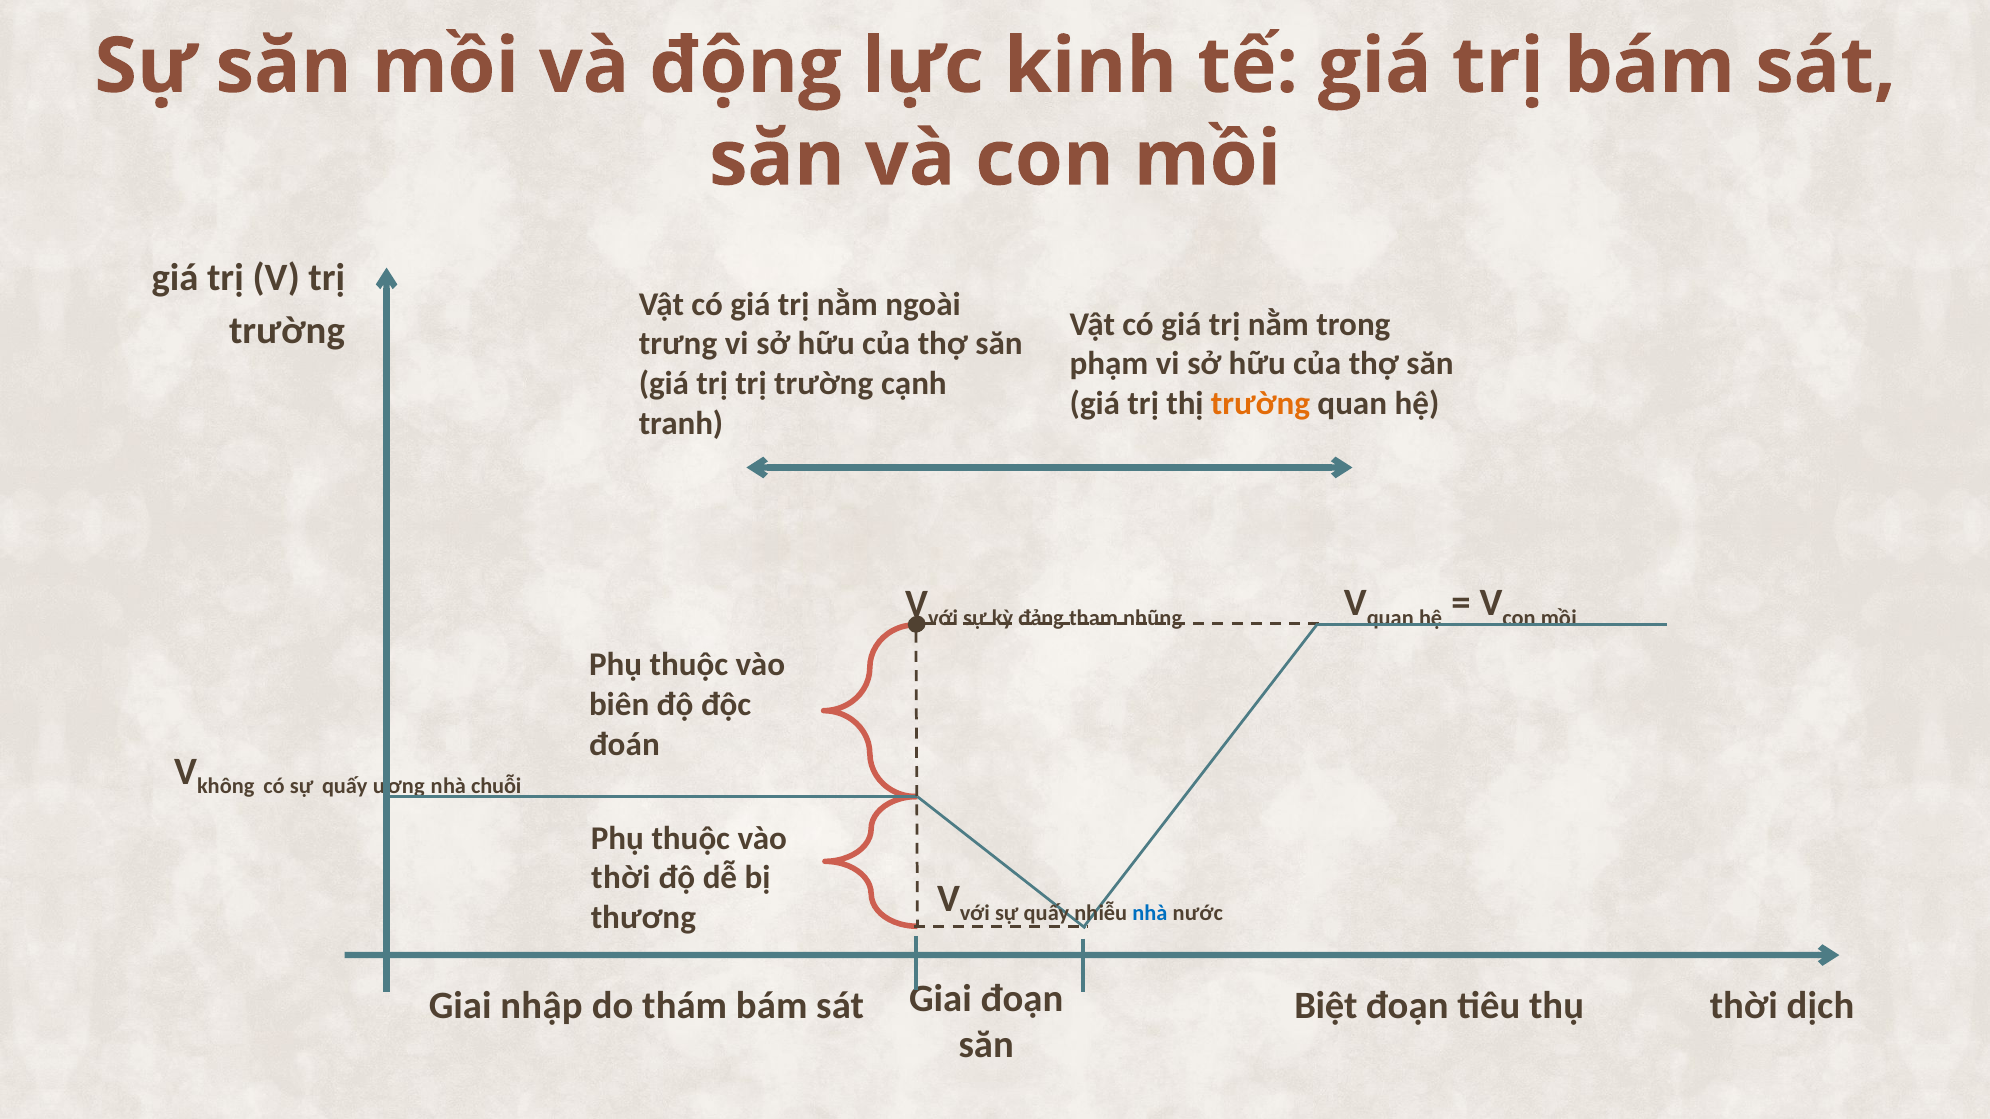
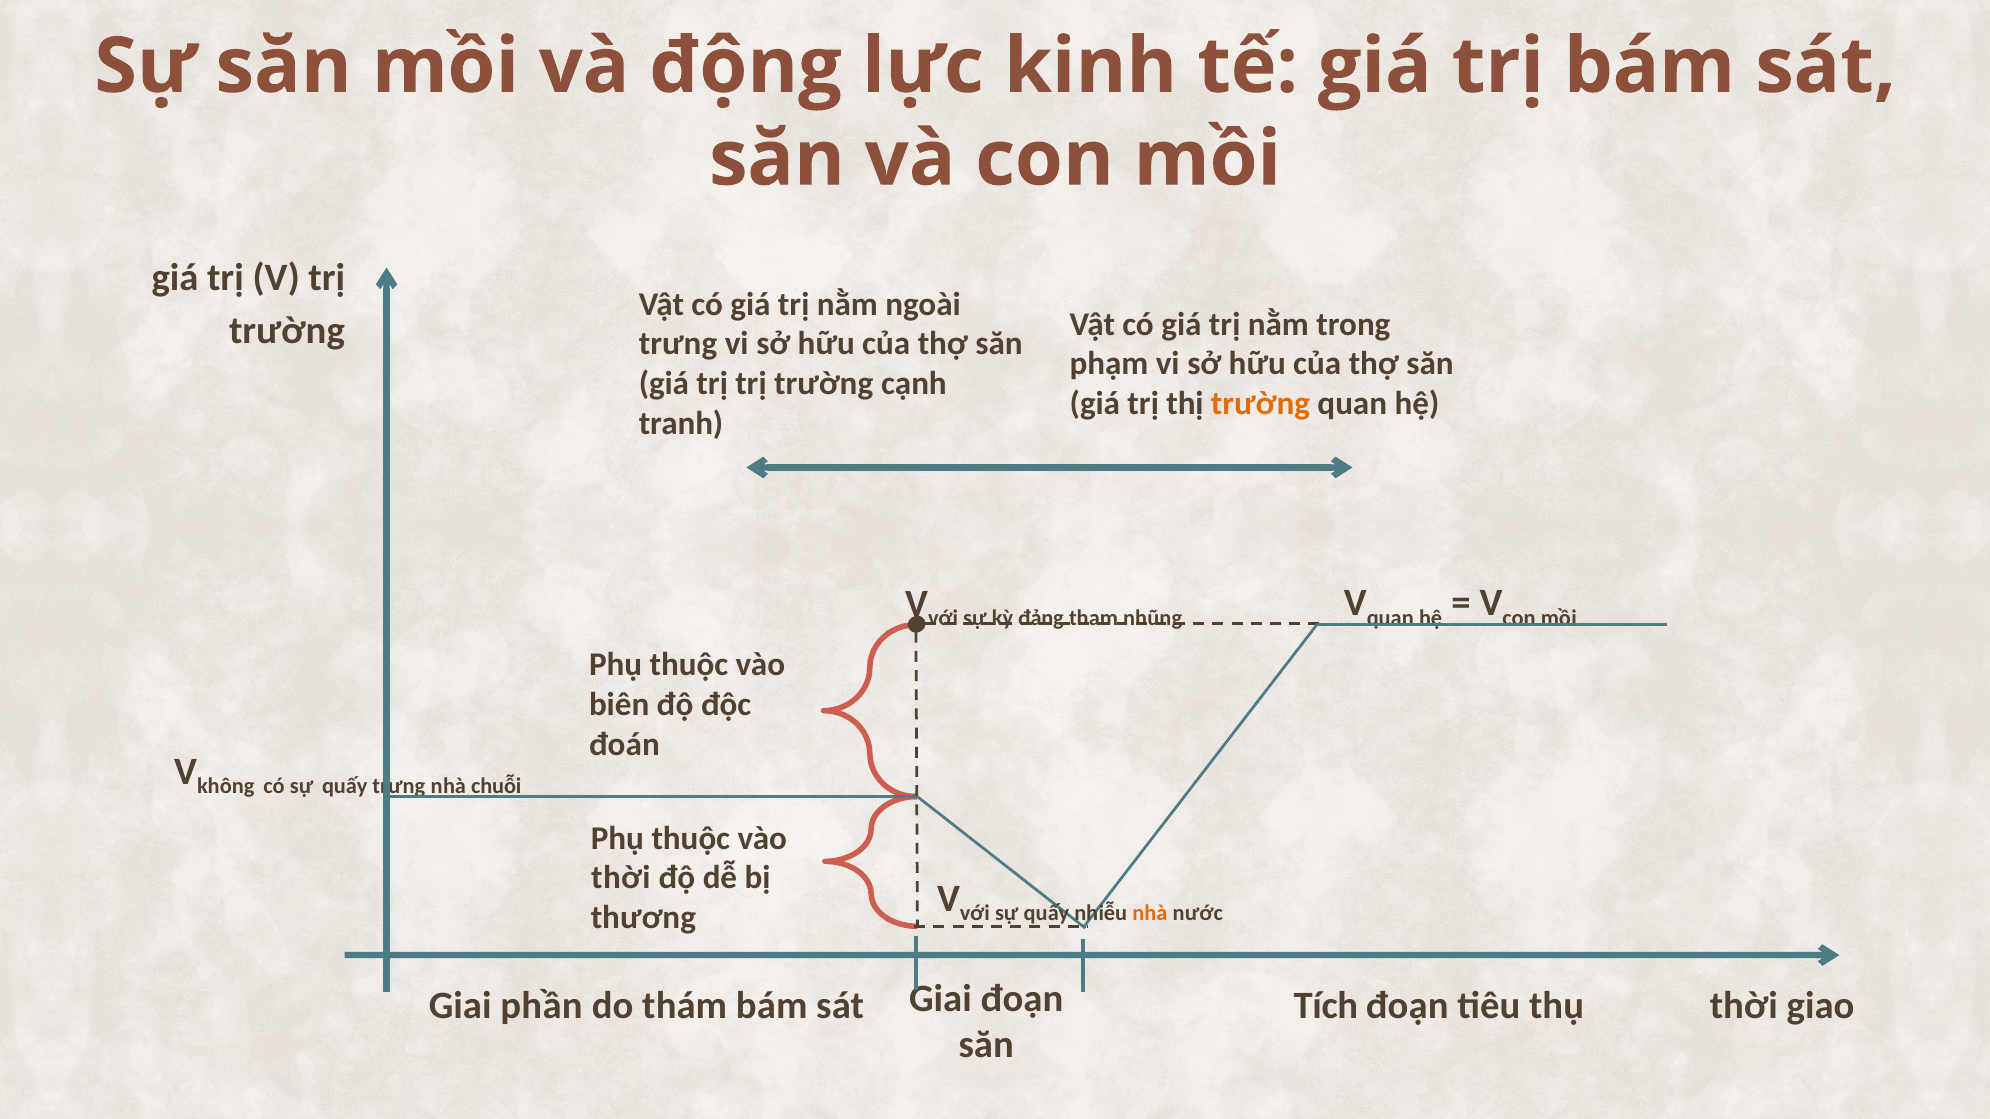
quấy ương: ương -> trưng (399, 787)
nhà colour: blue -> orange (1150, 914)
nhập: nhập -> phần (542, 1006)
Biệt: Biệt -> Tích (1326, 1006)
dịch: dịch -> giao (1821, 1006)
